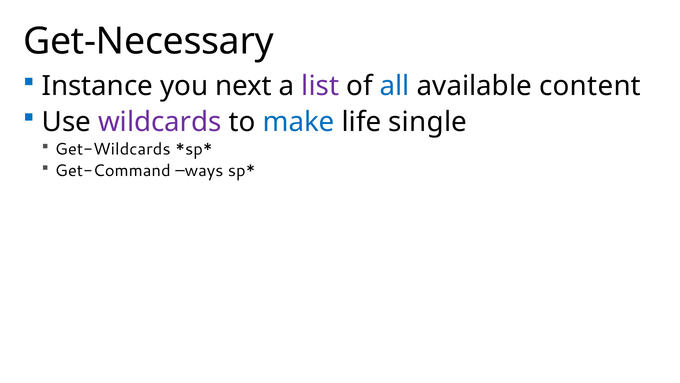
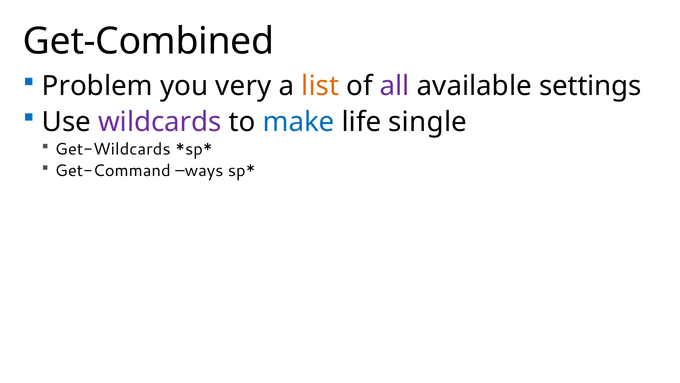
Get-Necessary: Get-Necessary -> Get-Combined (149, 41)
Instance: Instance -> Problem (97, 86)
next: next -> very (243, 86)
list colour: purple -> orange (320, 86)
all colour: blue -> purple (395, 86)
content: content -> settings (590, 86)
